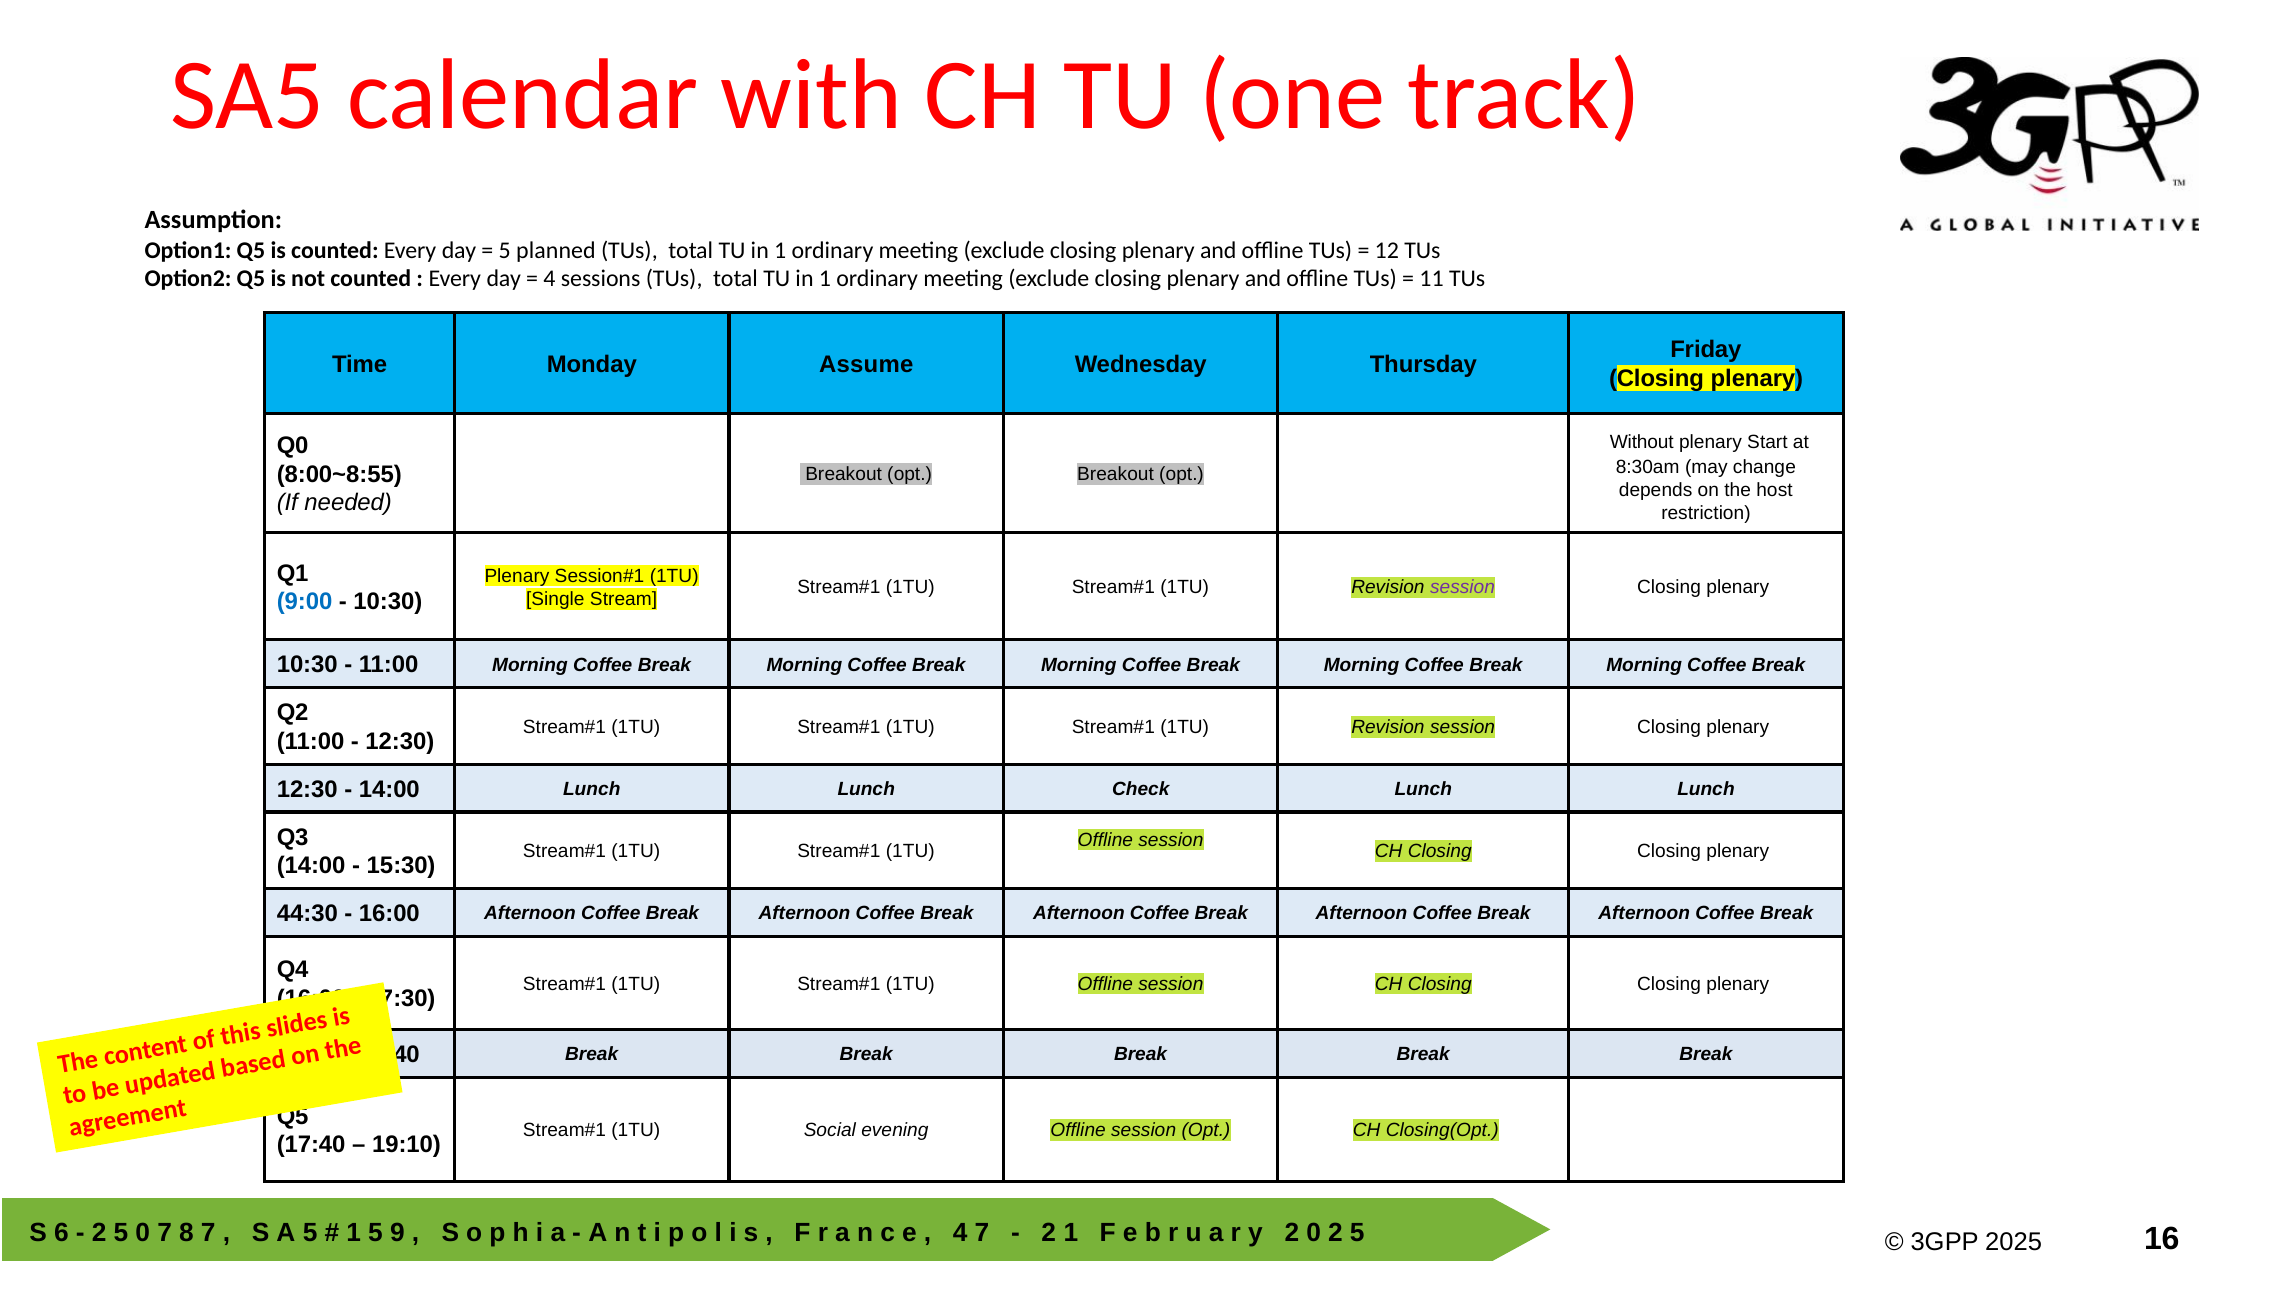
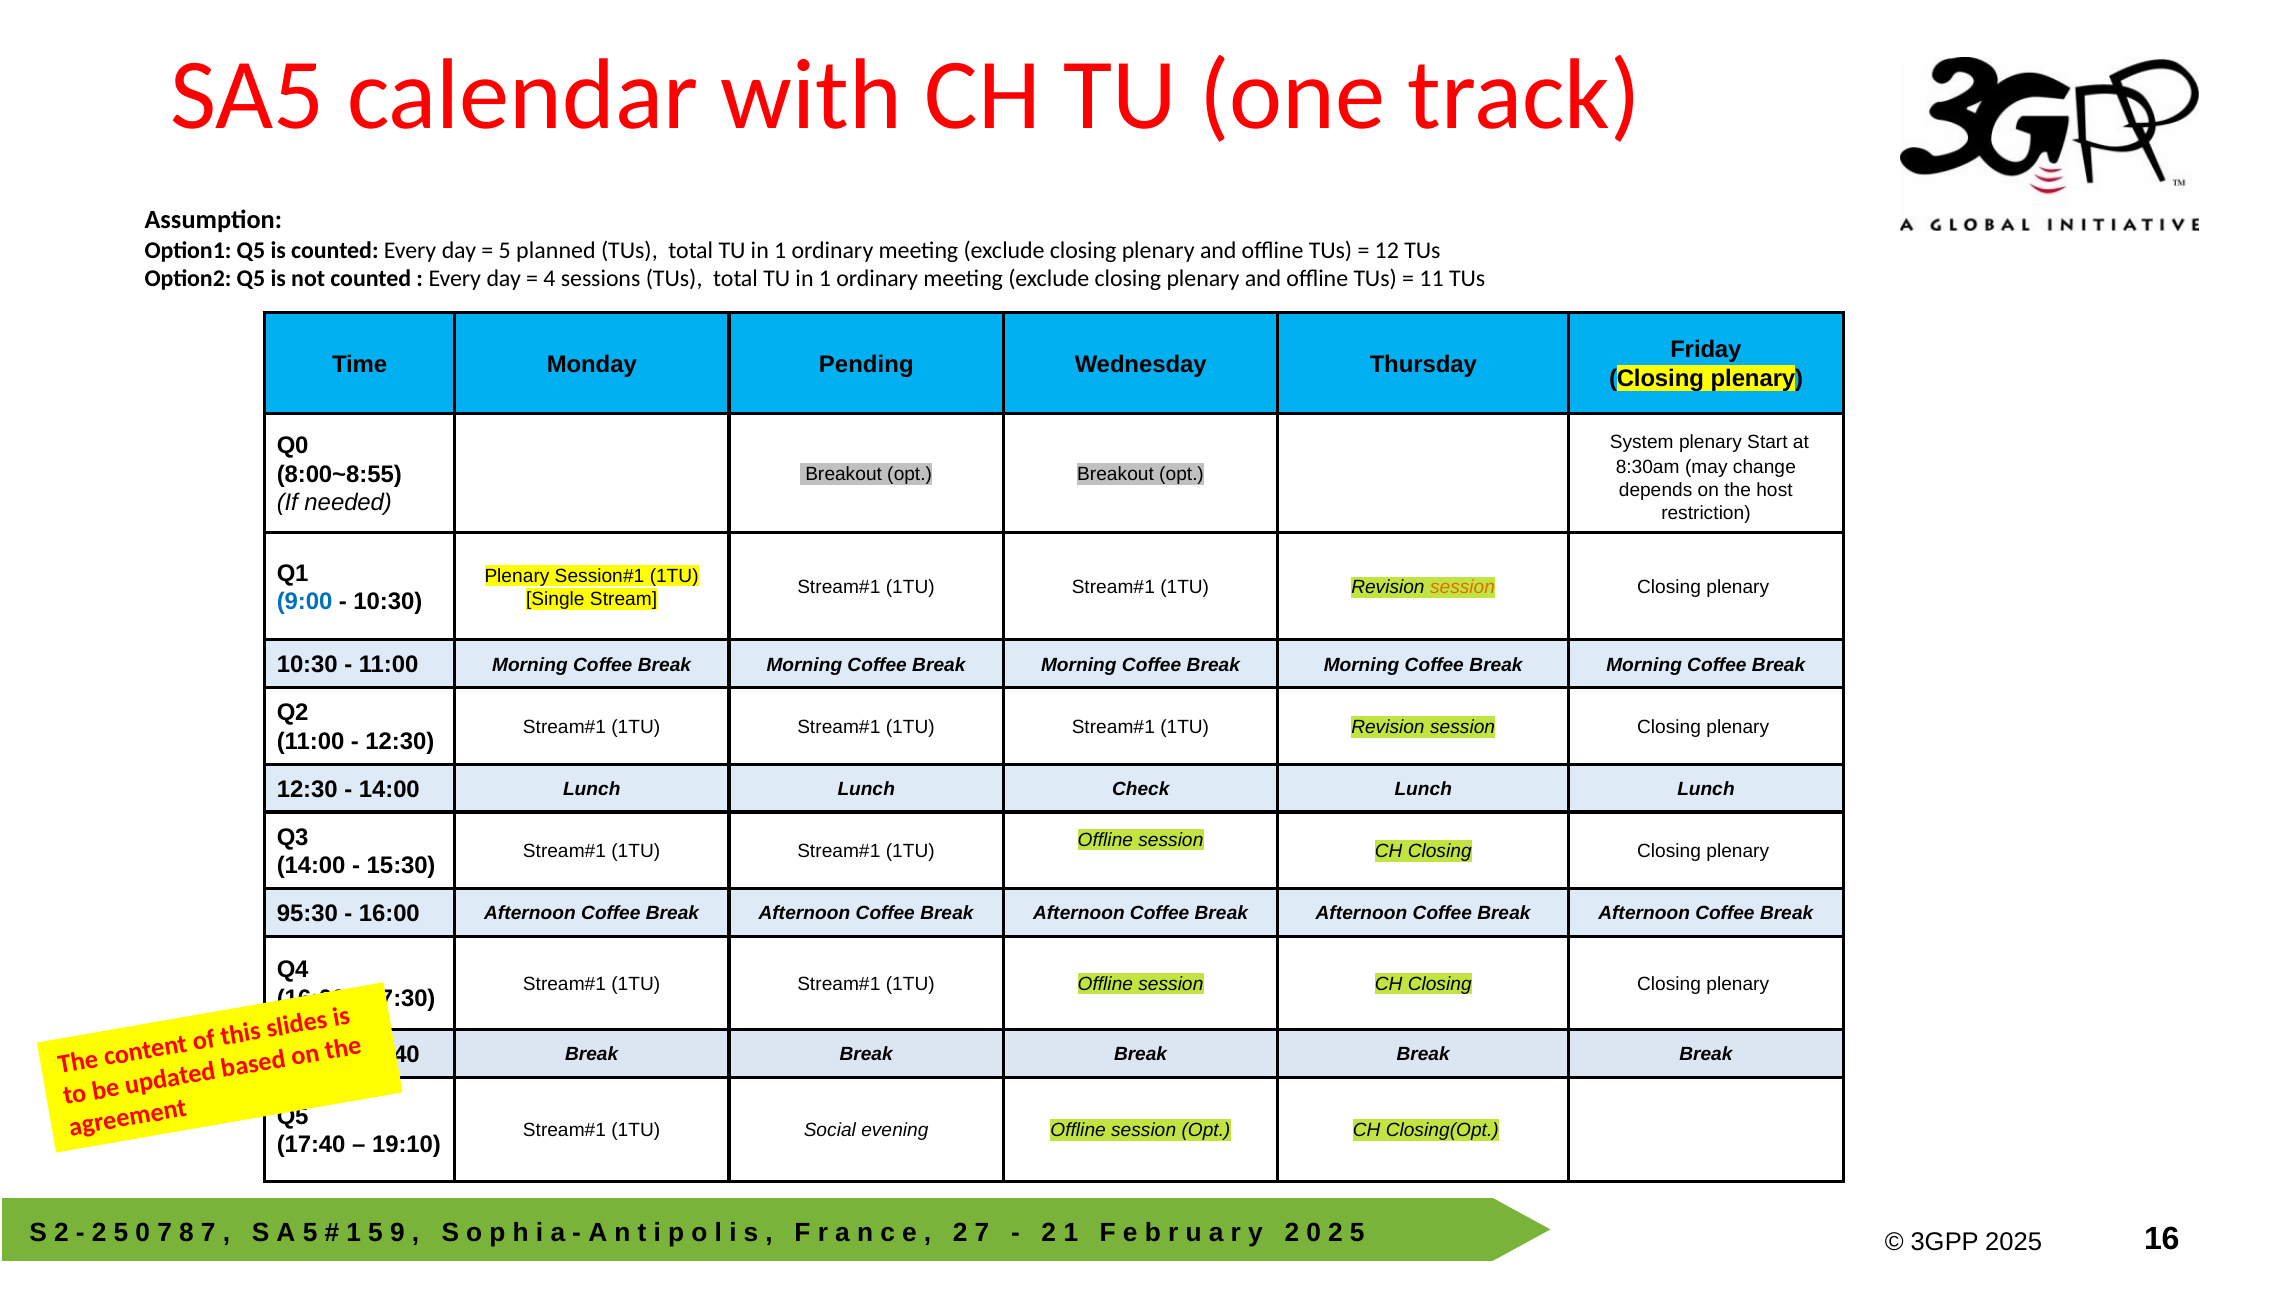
Assume: Assume -> Pending (866, 364)
Without: Without -> System (1642, 442)
session colour: purple -> orange (1463, 588)
44:30: 44:30 -> 95:30 (307, 913)
6: 6 -> 2 (61, 1233)
4: 4 -> 2 (960, 1233)
